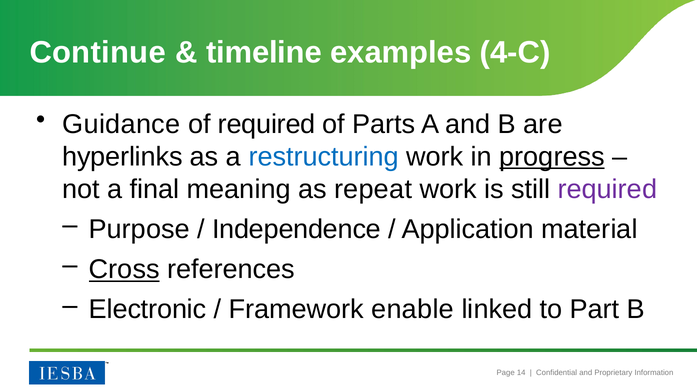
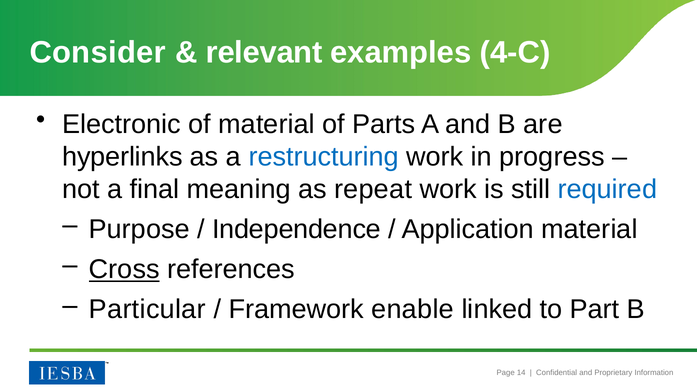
Continue: Continue -> Consider (98, 53)
timeline: timeline -> relevant (264, 53)
Guidance: Guidance -> Electronic (122, 124)
of required: required -> material (267, 124)
progress underline: present -> none (552, 157)
required colour: purple -> blue (607, 189)
Electronic: Electronic -> Particular (147, 310)
